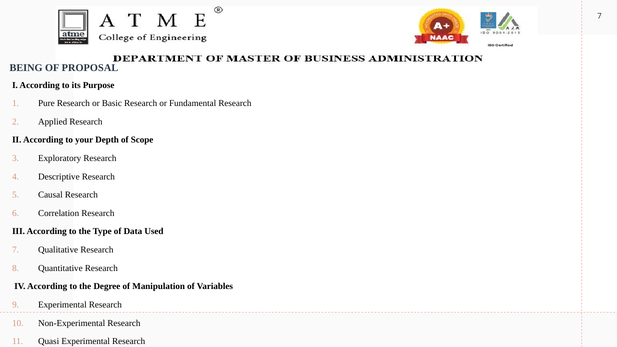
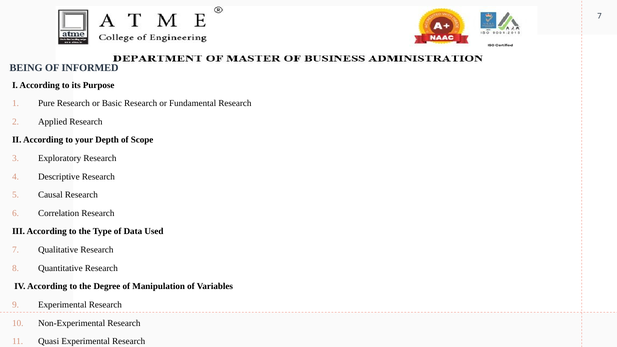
PROPOSAL: PROPOSAL -> INFORMED (90, 68)
